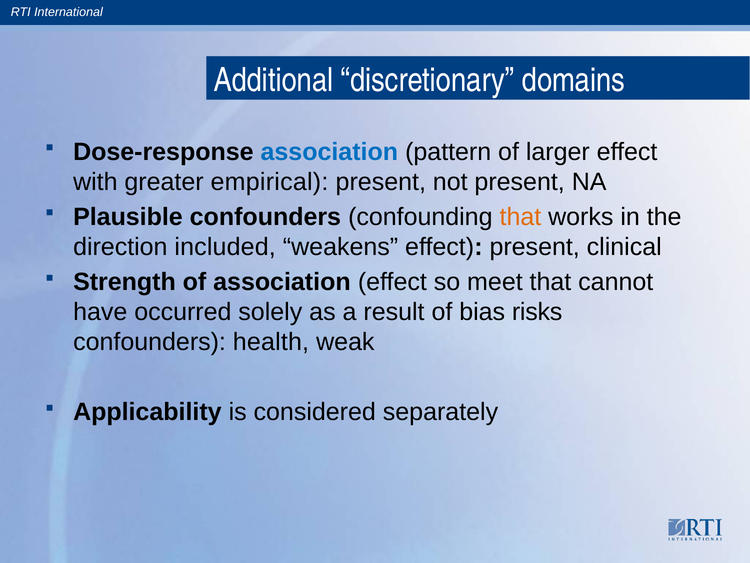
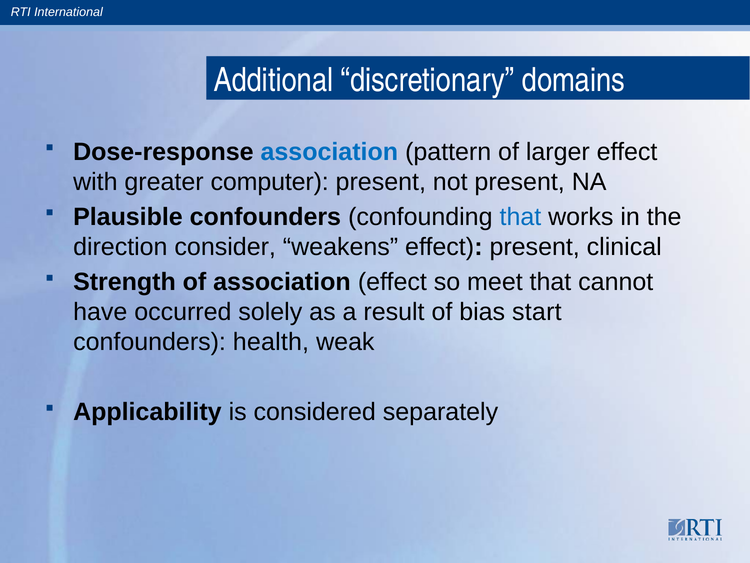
empirical: empirical -> computer (270, 182)
that colour: orange -> blue (520, 217)
included: included -> consider (225, 247)
risks: risks -> start (537, 312)
